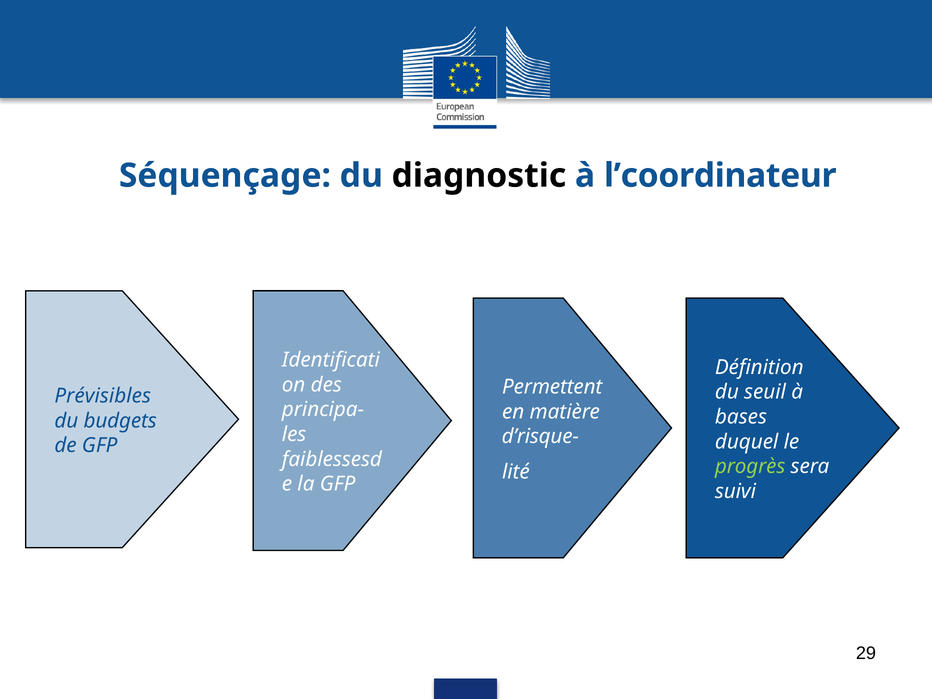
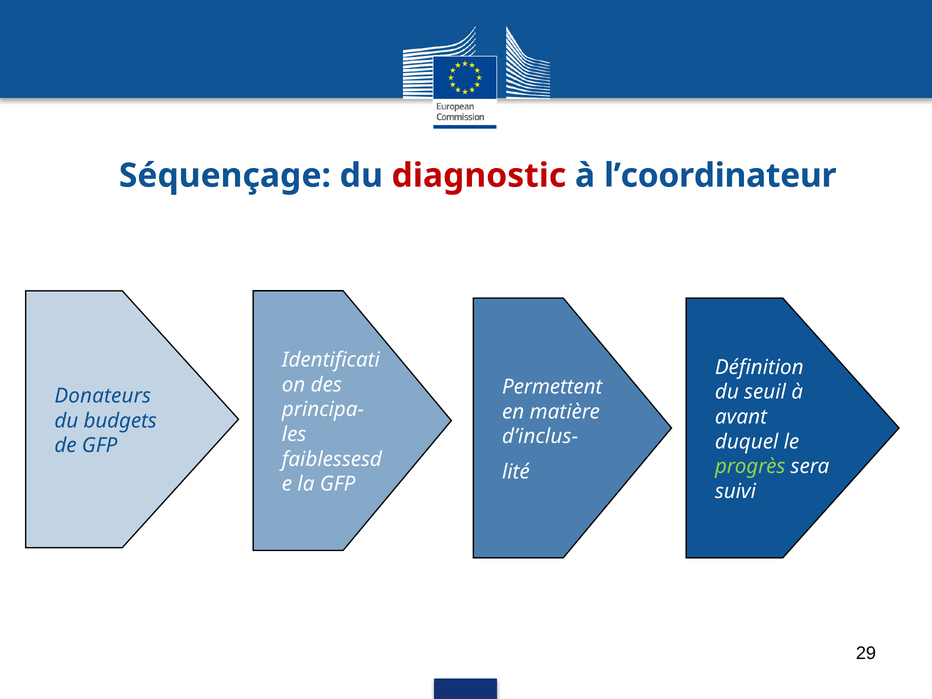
diagnostic colour: black -> red (479, 176)
Prévisibles: Prévisibles -> Donateurs (103, 396)
bases: bases -> avant (741, 417)
d’risque-: d’risque- -> d’inclus- (540, 437)
